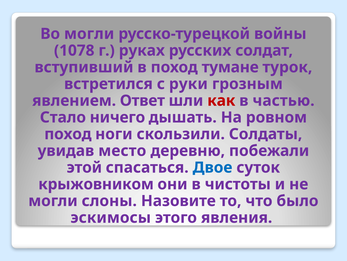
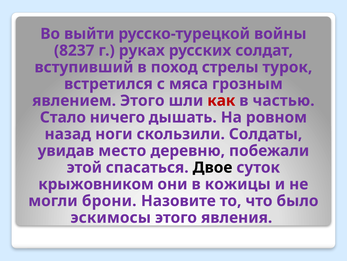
Во могли: могли -> выйти (89, 34)
1078: 1078 -> 8237 (74, 50)
тумане: тумане -> стрелы (230, 67)
руки: руки -> мяса (188, 84)
явлением Ответ: Ответ -> Этого (142, 100)
поход: поход -> назад (68, 134)
Двое colour: blue -> black (212, 167)
чистоты: чистоты -> кожицы (238, 184)
слоны: слоны -> брони (109, 200)
